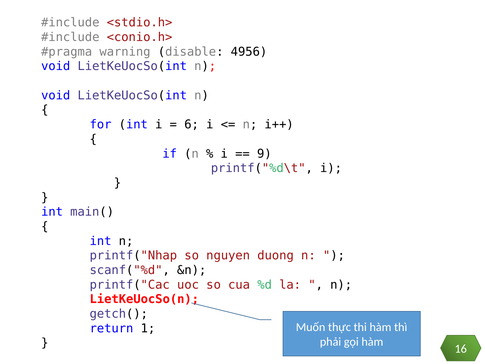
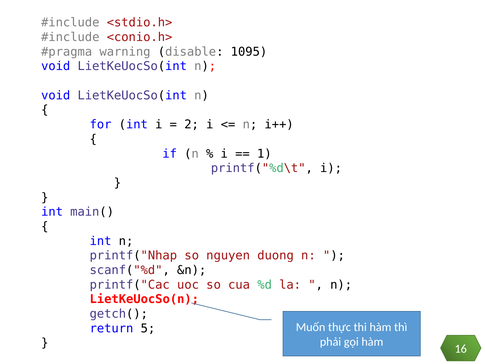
4956: 4956 -> 1095 (249, 52)
6: 6 -> 2 (192, 124)
9: 9 -> 1 (264, 154)
1: 1 -> 5 (148, 328)
